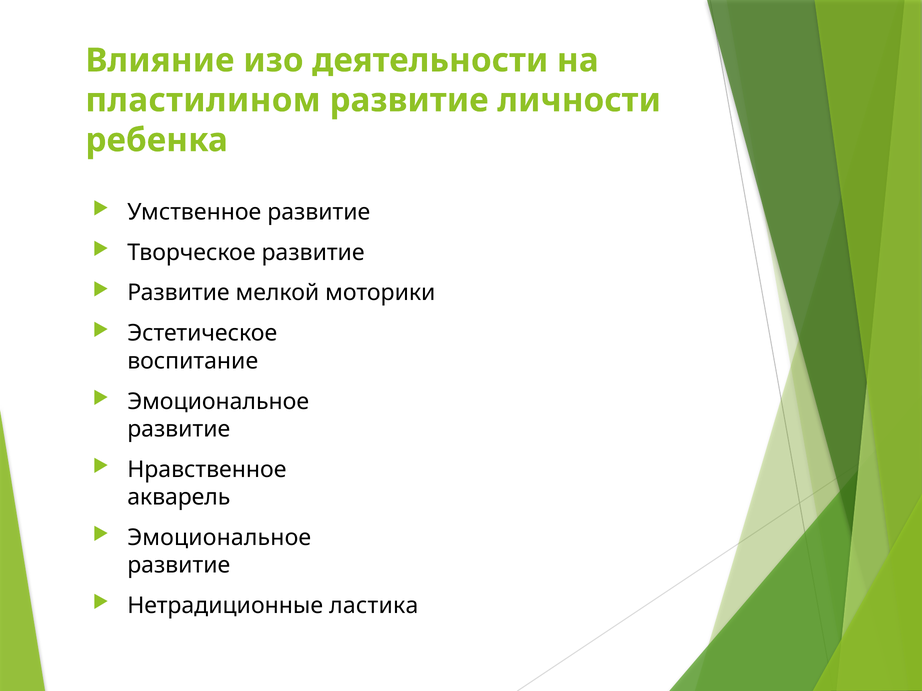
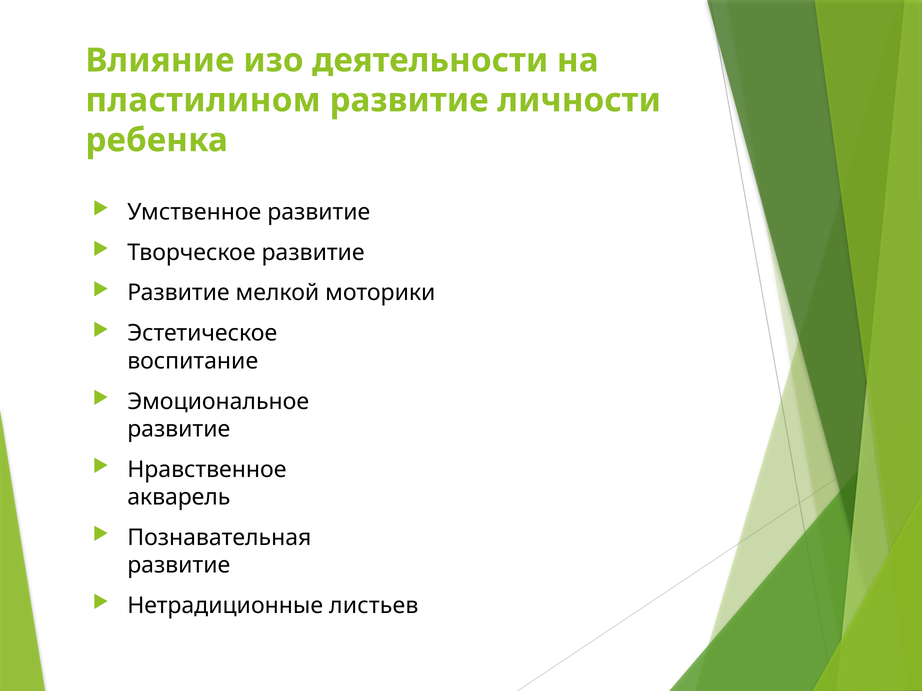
Эмоциональное: Эмоциональное -> Познавательная (219, 538)
ластика: ластика -> листьев (374, 606)
